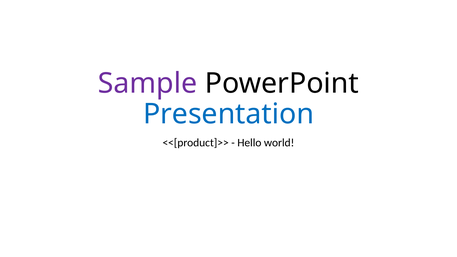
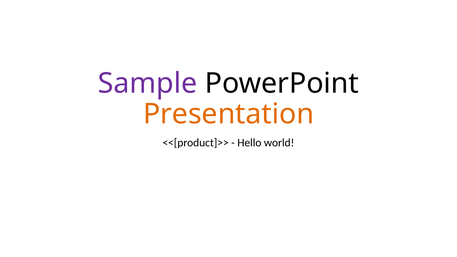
Presentation colour: blue -> orange (229, 114)
